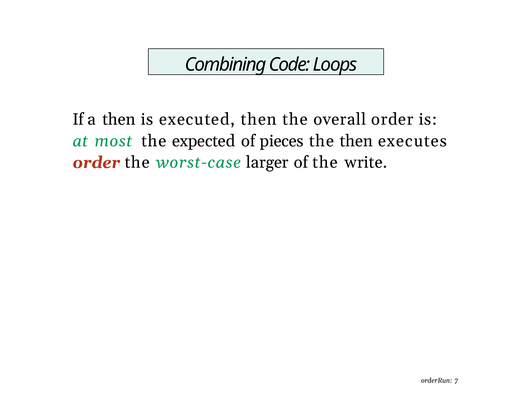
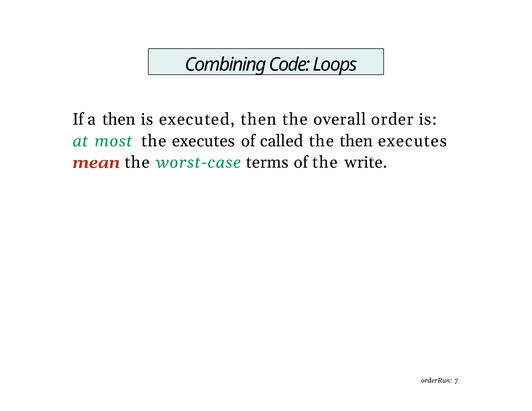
the expected: expected -> executes (203, 141)
pieces: pieces -> called (282, 141)
order: order -> mean (96, 163)
larger: larger -> terms (267, 163)
